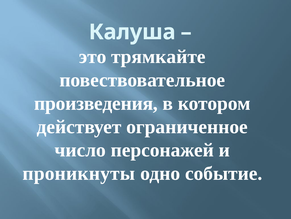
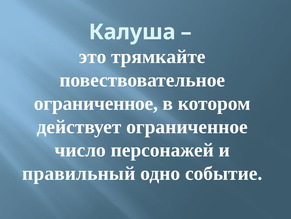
произведения: произведения -> ограниченное (96, 103)
проникнуты: проникнуты -> правильный (79, 173)
